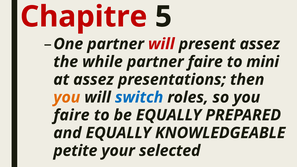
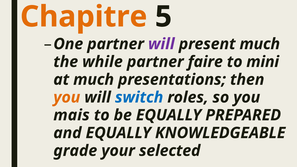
Chapitre colour: red -> orange (84, 17)
will colour: red -> purple (161, 44)
present assez: assez -> much (260, 44)
at assez: assez -> much (94, 80)
faire: faire -> mais (72, 115)
petite: petite -> grade (75, 151)
